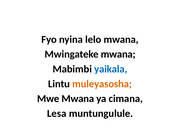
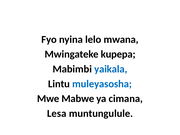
Mwingateke mwana: mwana -> kupepa (118, 54)
muleyasosha colour: orange -> blue (102, 84)
Mwe Mwana: Mwana -> Mabwe (78, 99)
